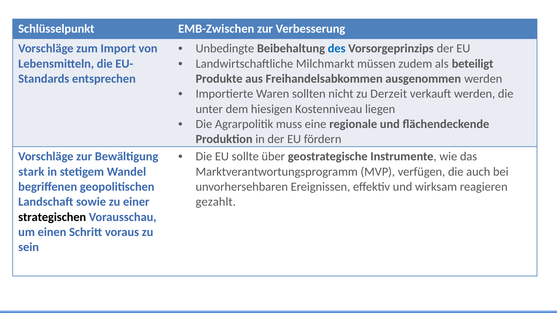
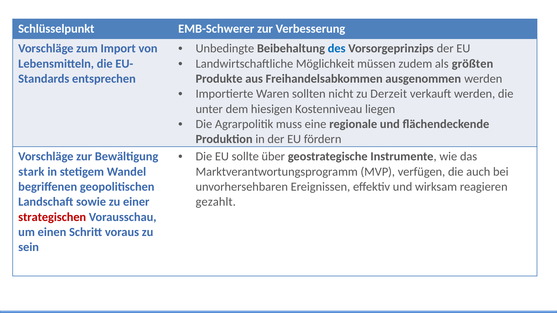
EMB-Zwischen: EMB-Zwischen -> EMB-Schwerer (216, 29)
Milchmarkt: Milchmarkt -> Möglichkeit (325, 64)
beteiligt: beteiligt -> größten (473, 64)
strategischen colour: black -> red (52, 217)
